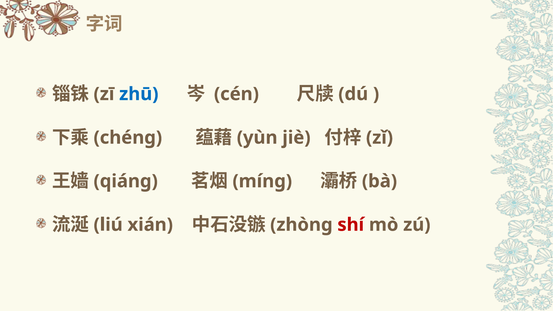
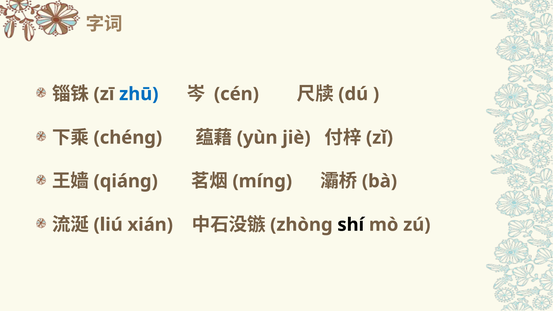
shí colour: red -> black (351, 225)
